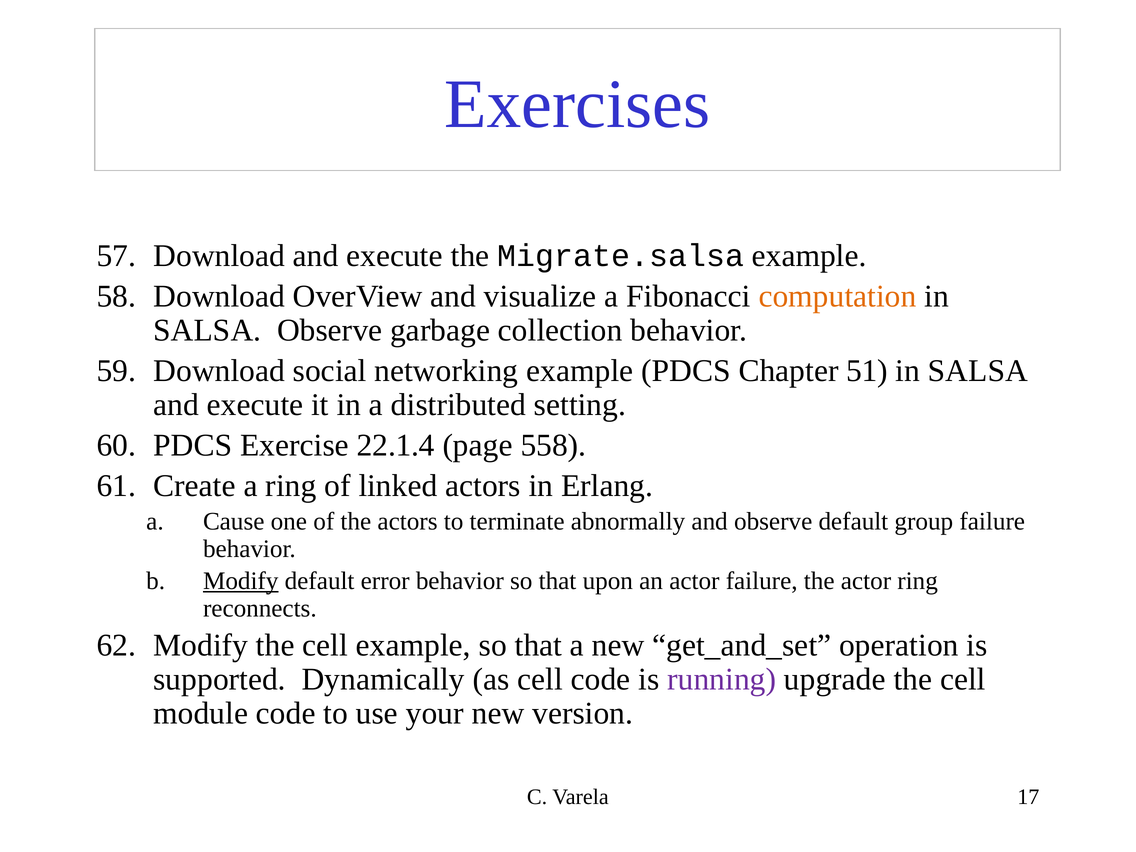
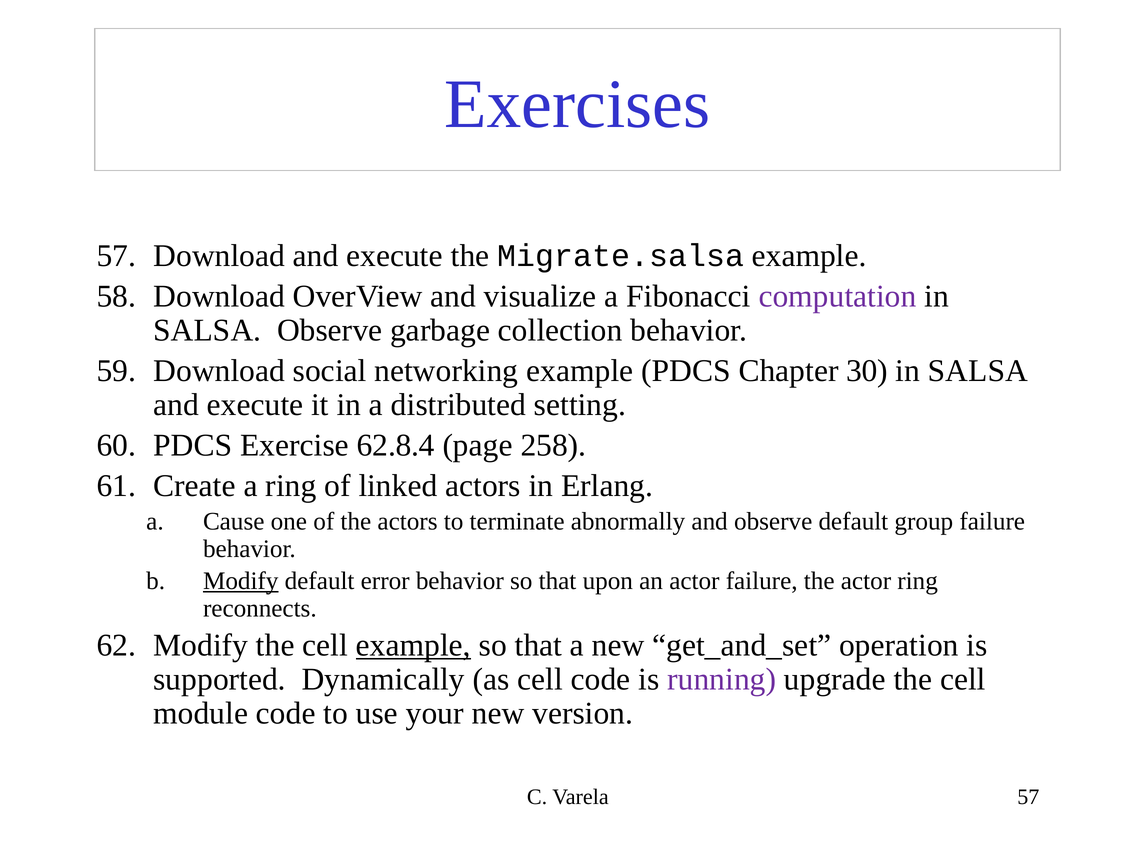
computation colour: orange -> purple (838, 296)
51: 51 -> 30 (867, 371)
22.1.4: 22.1.4 -> 62.8.4 (396, 445)
558: 558 -> 258 (553, 445)
example underline: none -> present (413, 645)
Varela 17: 17 -> 57 (1028, 797)
